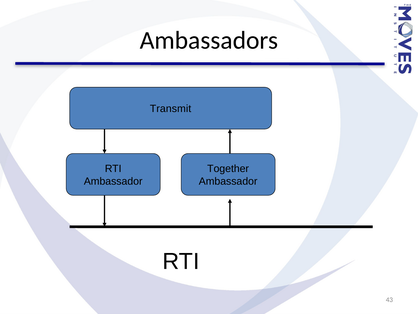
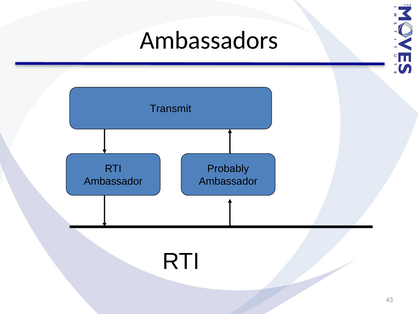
Together: Together -> Probably (228, 169)
